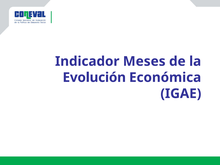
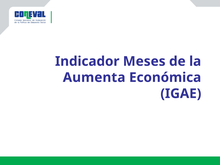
Evolución: Evolución -> Aumenta (94, 77)
